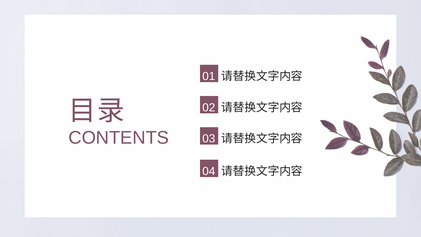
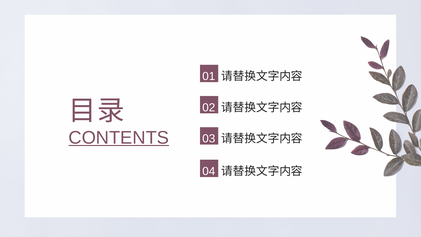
CONTENTS underline: none -> present (119, 138)
